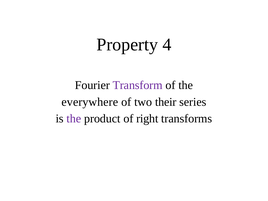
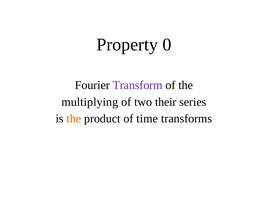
4: 4 -> 0 (167, 45)
everywhere: everywhere -> multiplying (90, 102)
the colour: purple -> orange (74, 119)
right: right -> time (147, 119)
